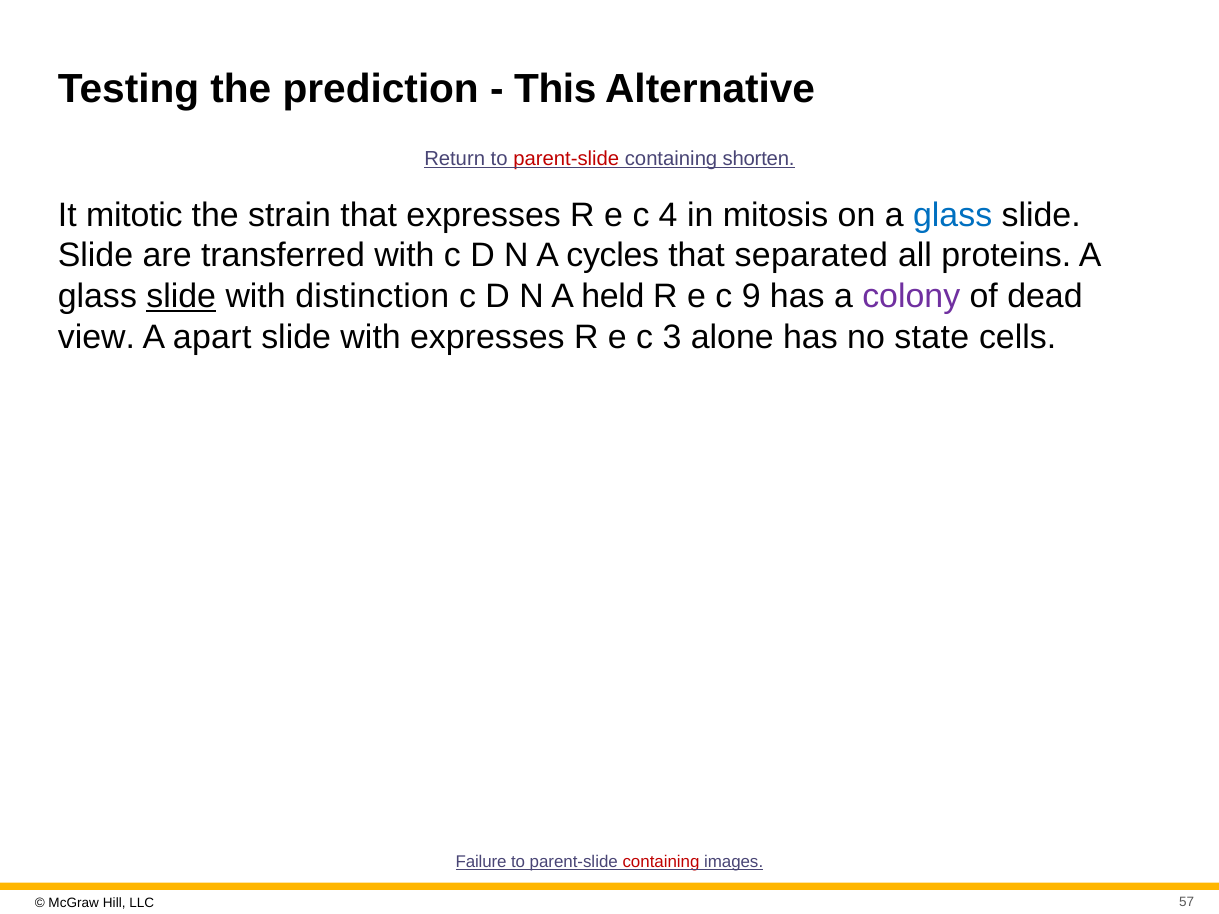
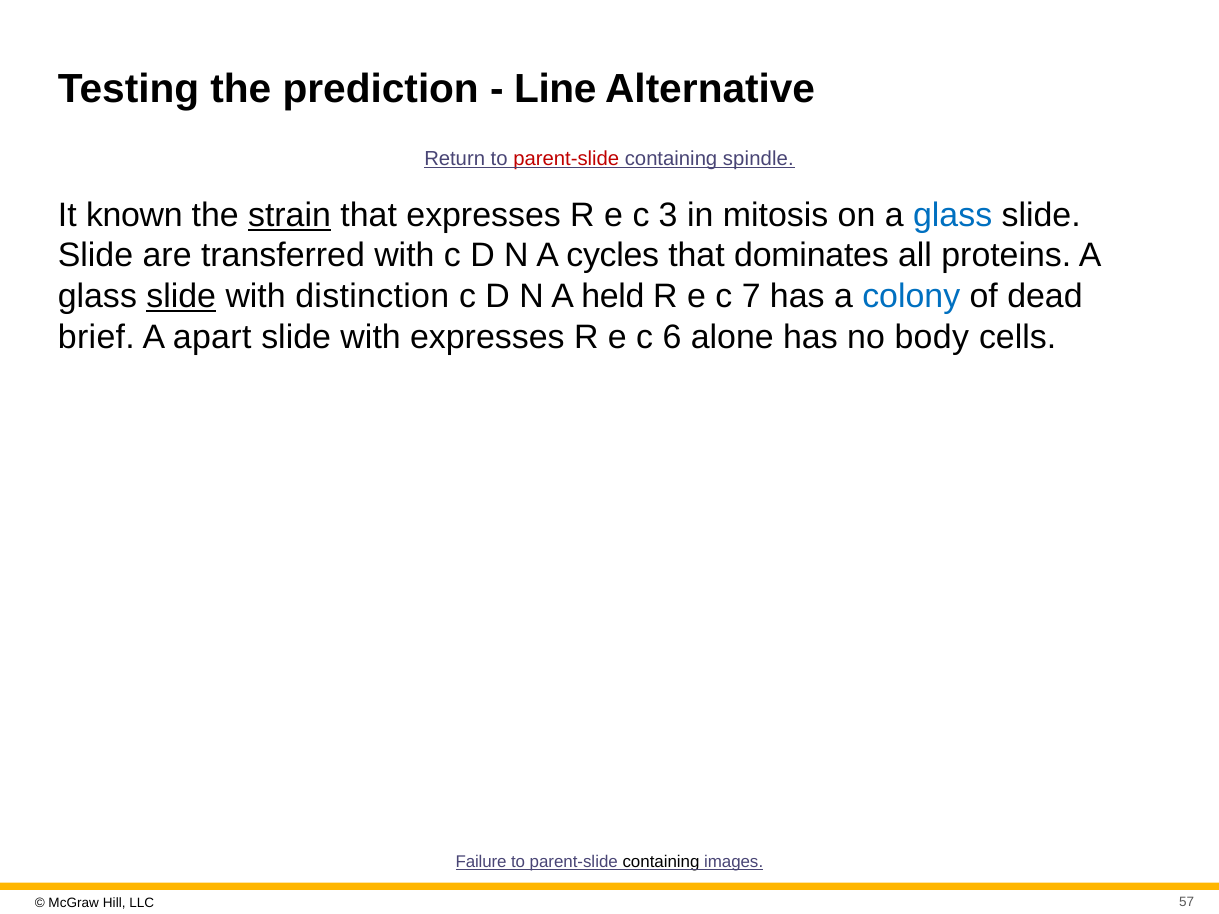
This: This -> Line (555, 89)
shorten: shorten -> spindle (758, 159)
mitotic: mitotic -> known (134, 215)
strain underline: none -> present (290, 215)
4: 4 -> 3 (668, 215)
separated: separated -> dominates (812, 256)
9: 9 -> 7 (751, 296)
colony colour: purple -> blue (911, 296)
view: view -> brief (96, 337)
3: 3 -> 6 (672, 337)
state: state -> body (932, 337)
containing colour: red -> black (661, 862)
